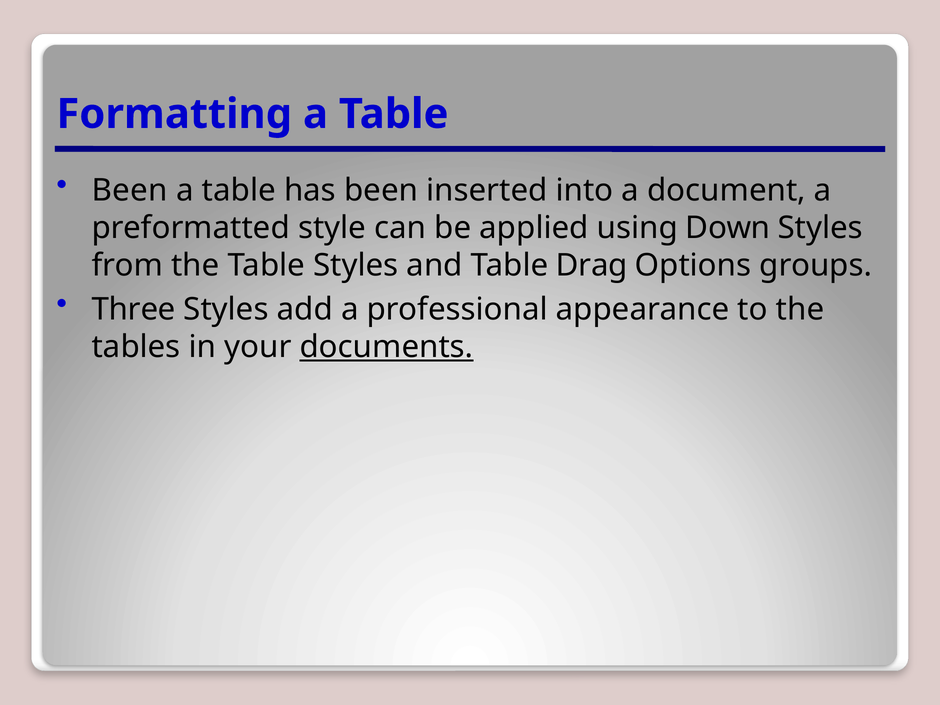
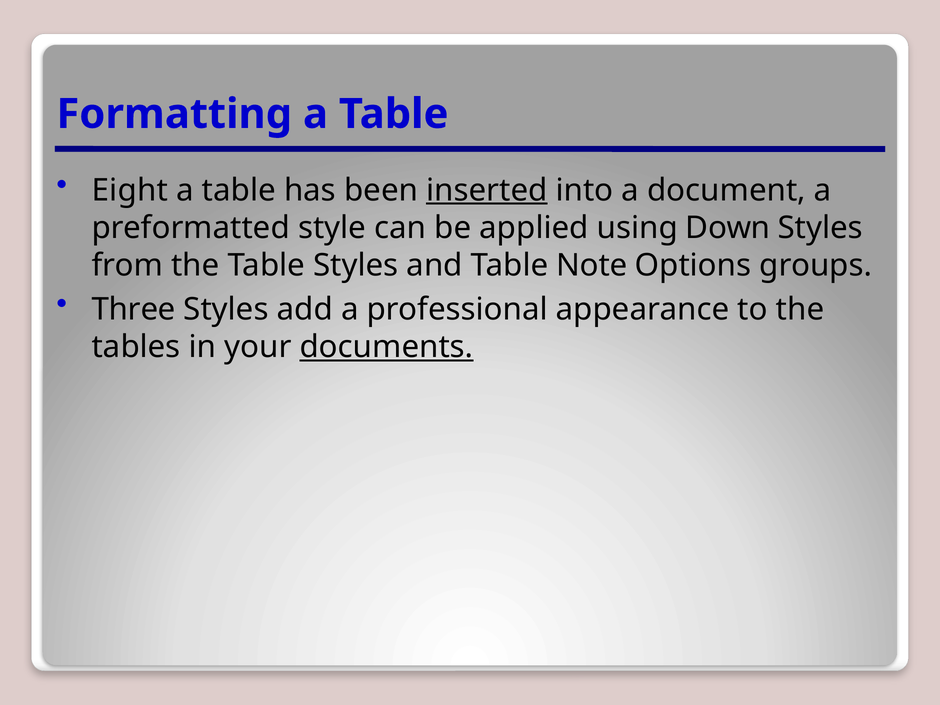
Been: Been -> Eight (130, 190)
inserted underline: none -> present (487, 190)
Drag: Drag -> Note (592, 265)
